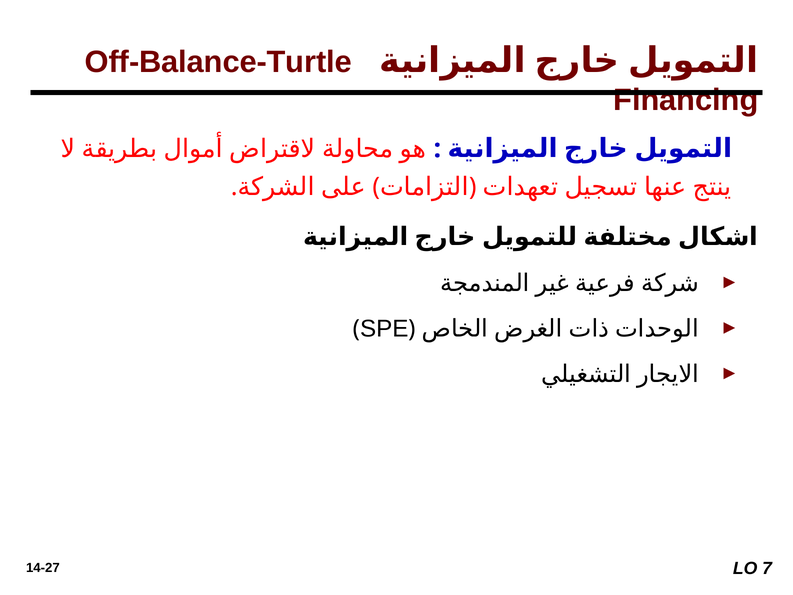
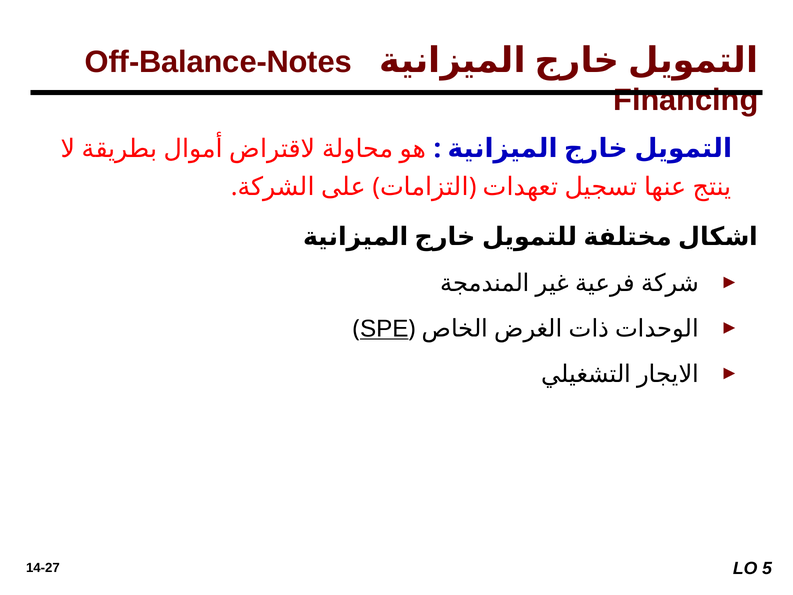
Off-Balance-Turtle: Off-Balance-Turtle -> Off-Balance-Notes (218, 62)
SPE underline: none -> present (384, 328)
7: 7 -> 5 (767, 568)
